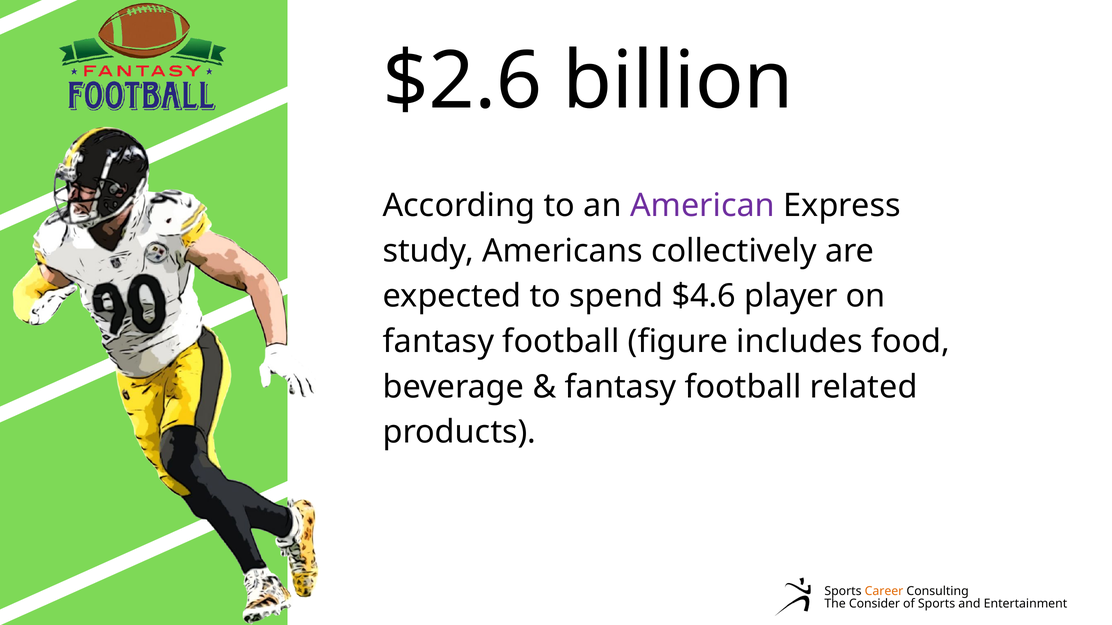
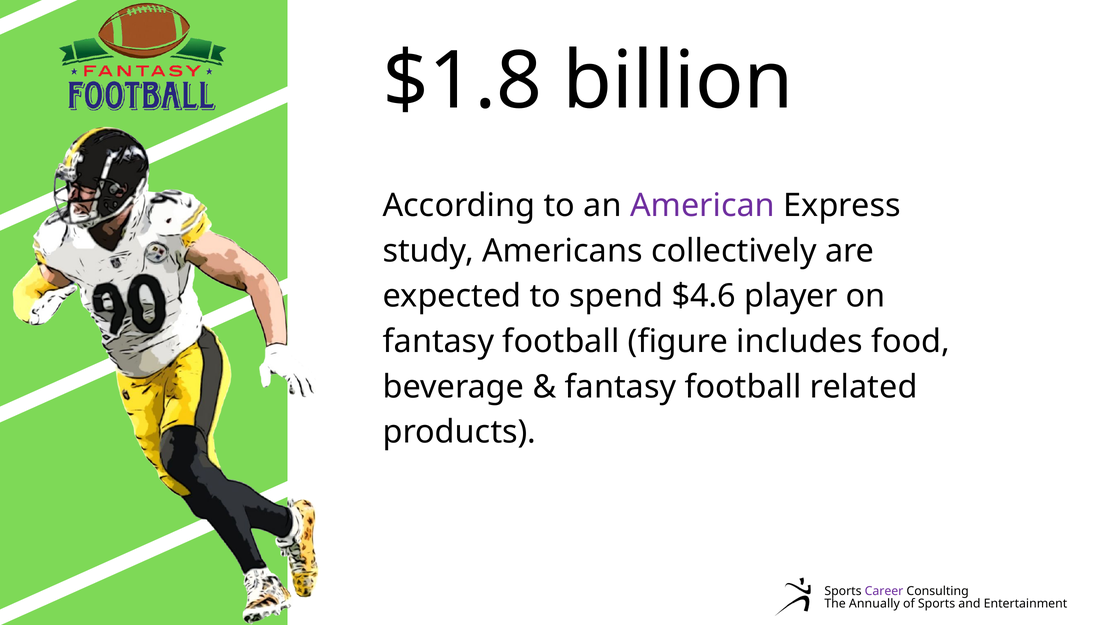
$2.6: $2.6 -> $1.8 (462, 81)
Career colour: orange -> purple (884, 592)
Consider: Consider -> Annually (874, 604)
